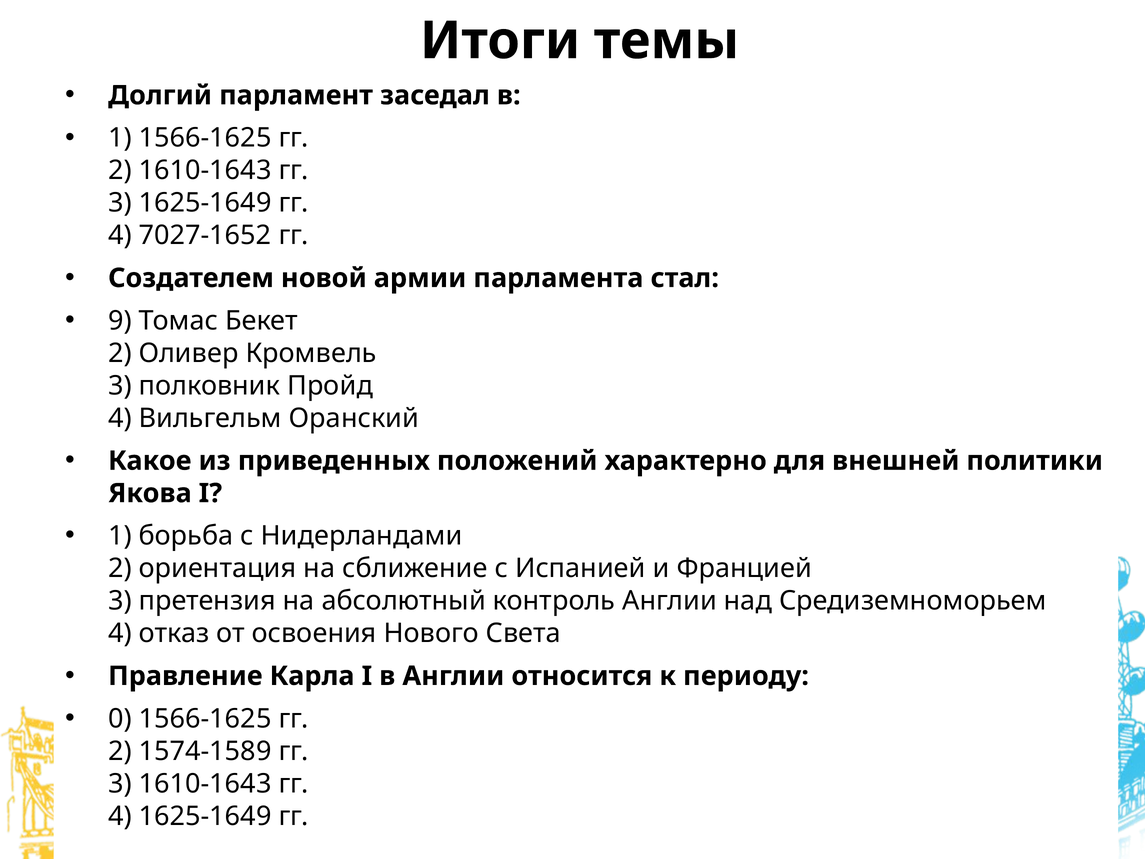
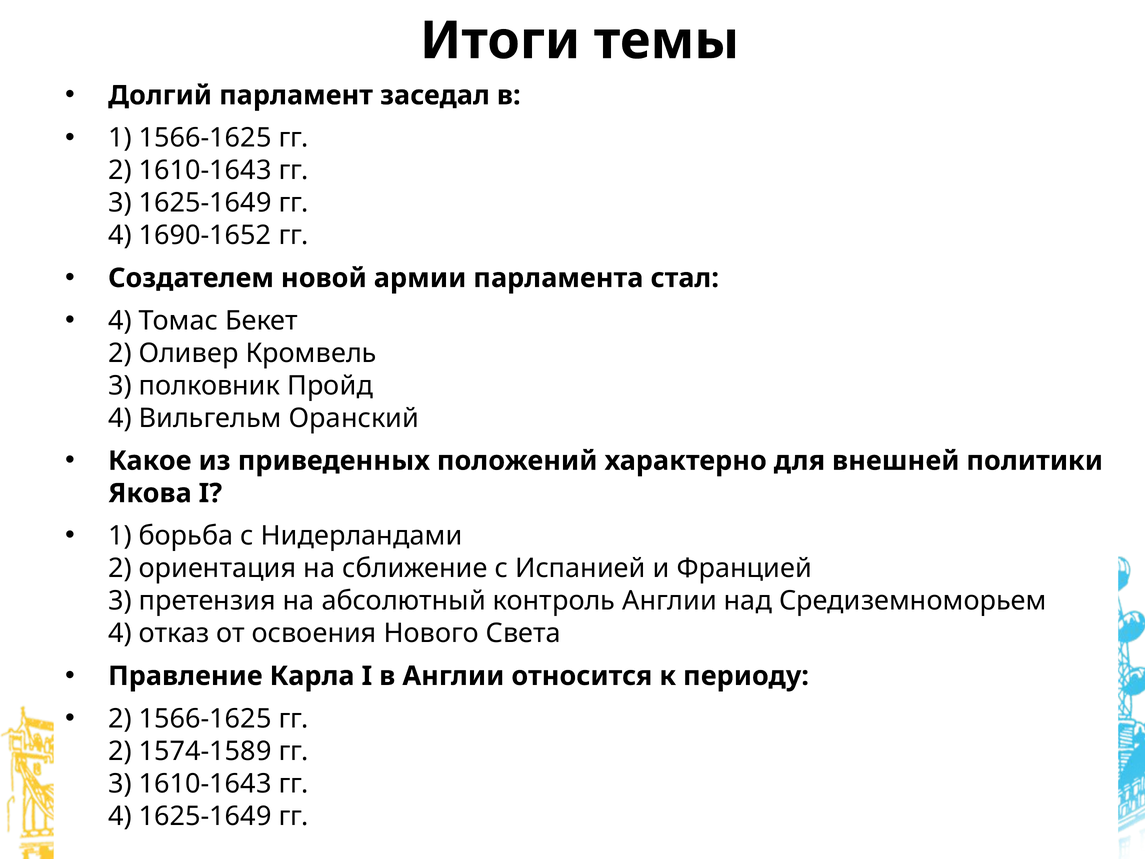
7027-1652: 7027-1652 -> 1690-1652 (205, 235)
9: 9 -> 4 (120, 321)
0: 0 -> 2 (120, 718)
